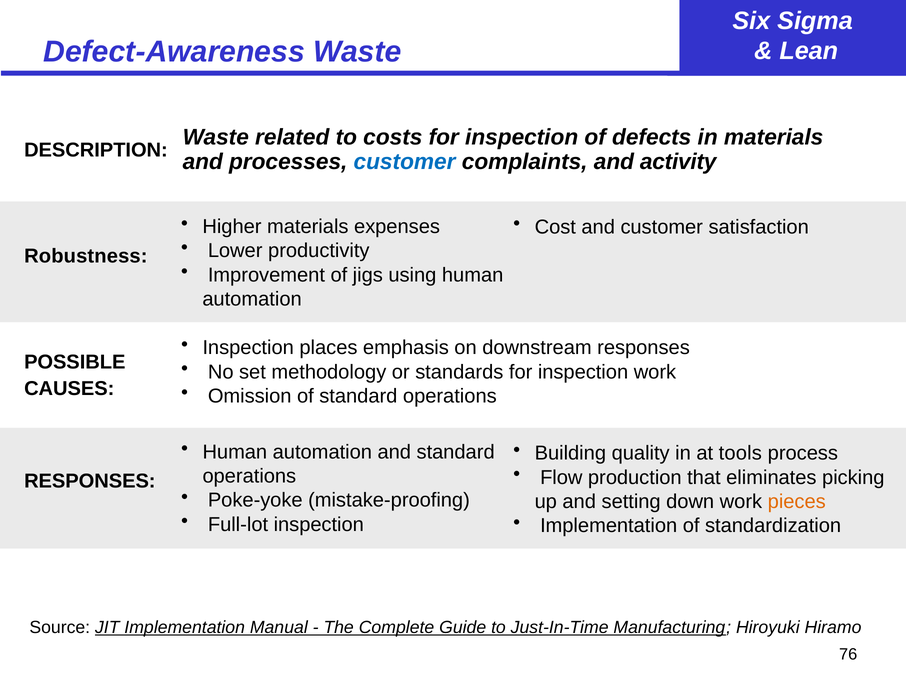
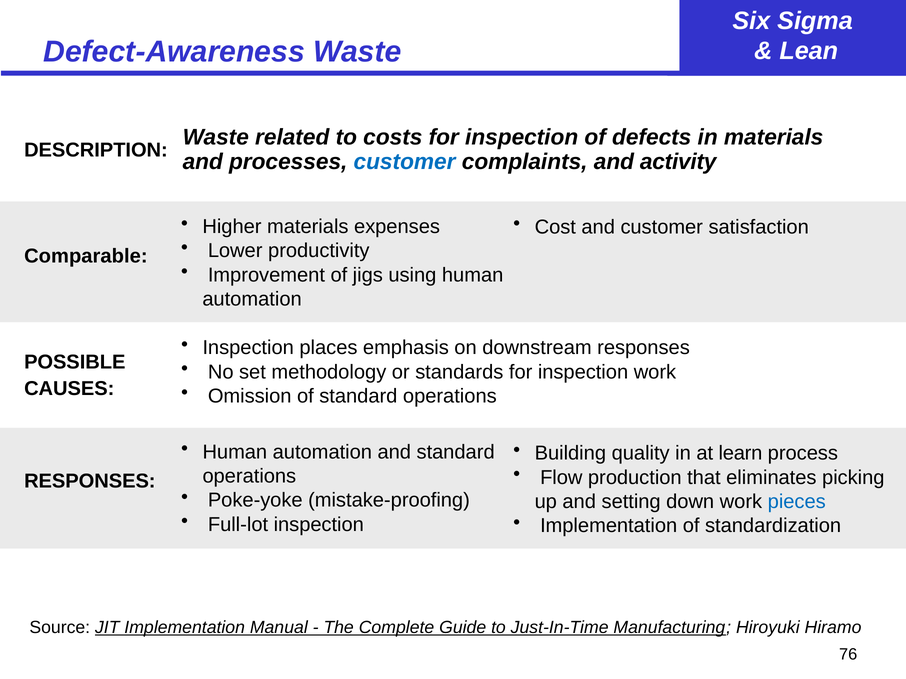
Robustness: Robustness -> Comparable (86, 256)
tools: tools -> learn (740, 454)
pieces colour: orange -> blue (797, 502)
